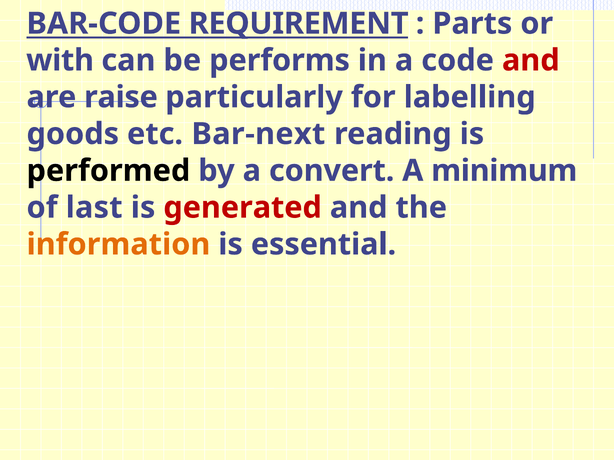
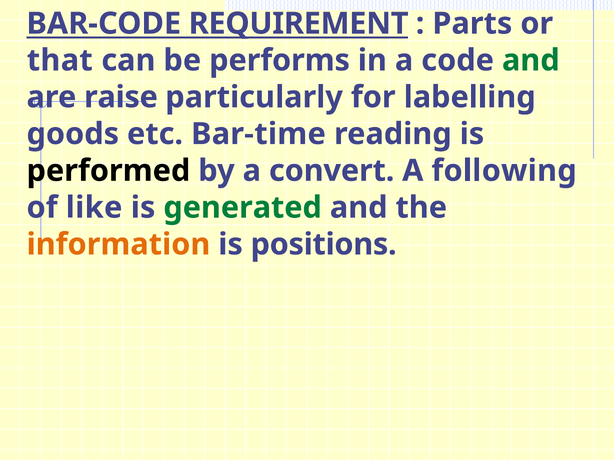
with: with -> that (60, 60)
and colour: red -> green (531, 60)
Bar-next: Bar-next -> Bar-time (258, 134)
minimum: minimum -> following (504, 171)
last: last -> like (94, 208)
generated colour: red -> green (243, 208)
essential: essential -> positions (324, 245)
